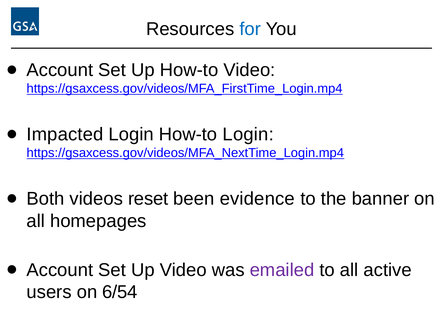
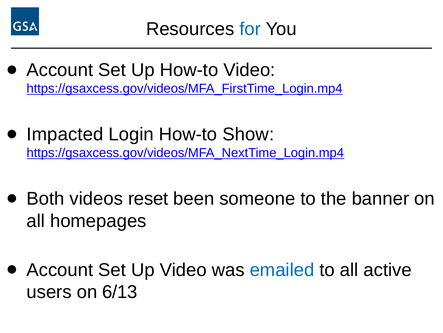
How-to Login: Login -> Show (248, 134)
evidence: evidence -> someone (257, 198)
emailed colour: purple -> blue (282, 269)
6/54: 6/54 -> 6/13 (120, 291)
